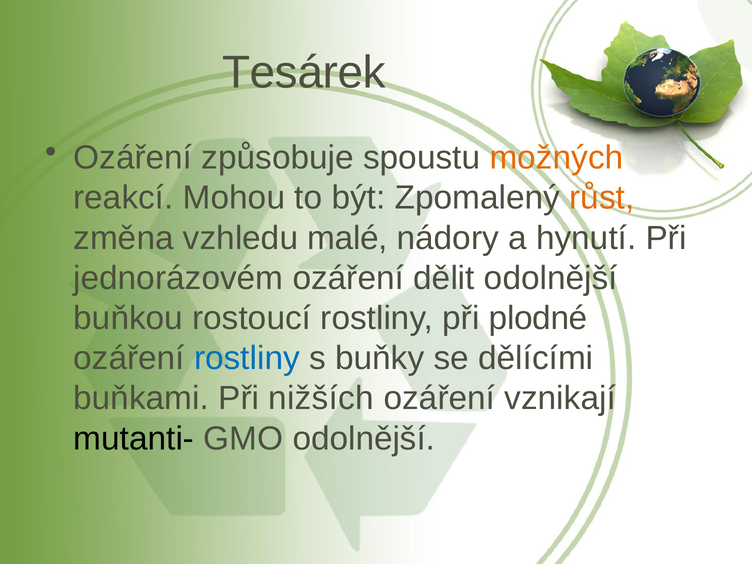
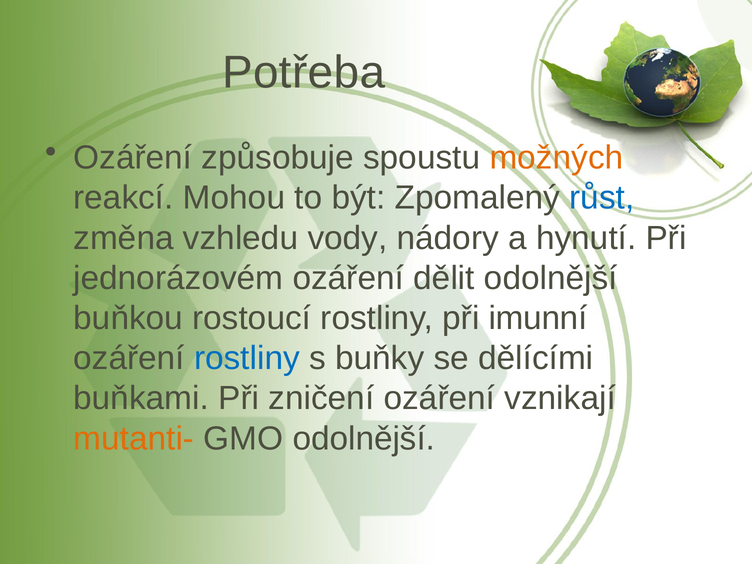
Tesárek: Tesárek -> Potřeba (304, 73)
růst colour: orange -> blue (602, 198)
malé: malé -> vody (347, 238)
plodné: plodné -> imunní (538, 318)
nižších: nižších -> zničení (321, 398)
mutanti- colour: black -> orange (134, 439)
